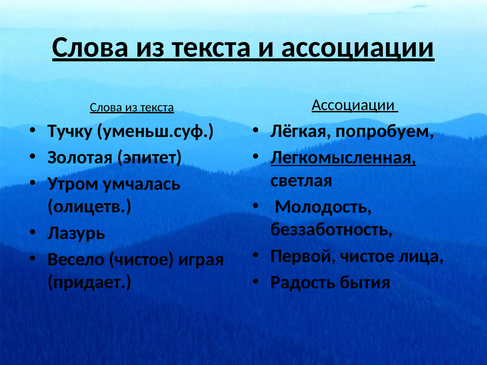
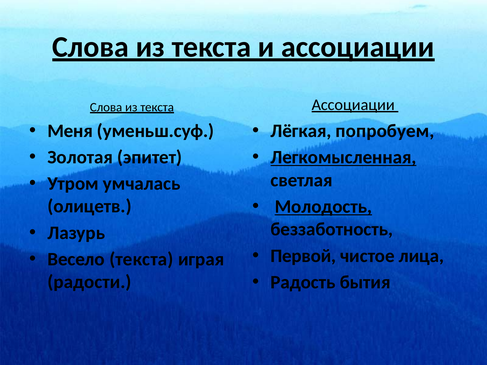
Тучку: Тучку -> Меня (70, 131)
Молодость underline: none -> present (323, 207)
Весело чистое: чистое -> текста (141, 260)
придает: придает -> радости (89, 282)
